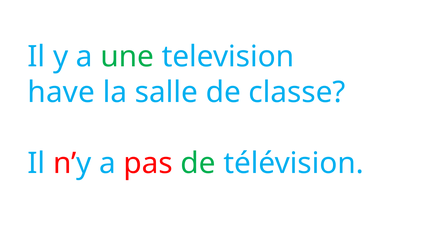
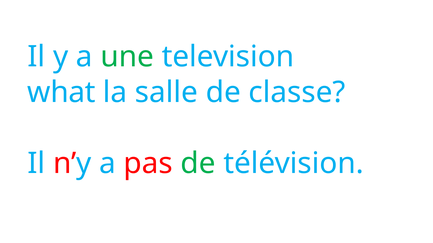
have: have -> what (62, 92)
